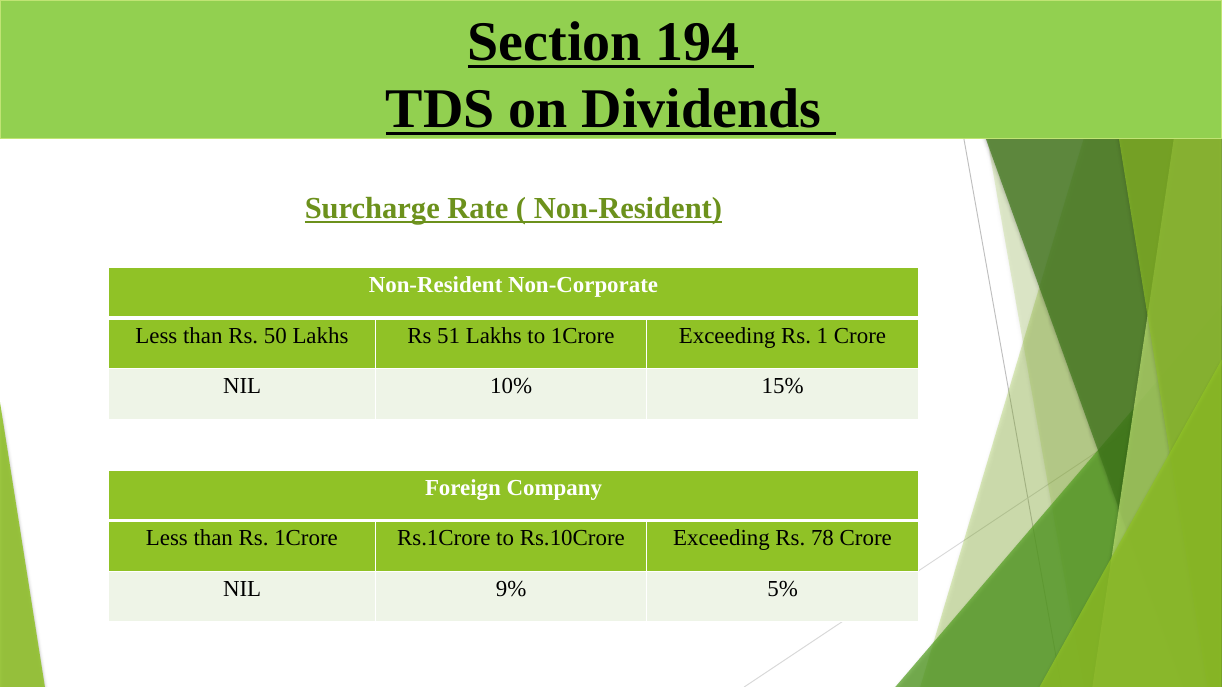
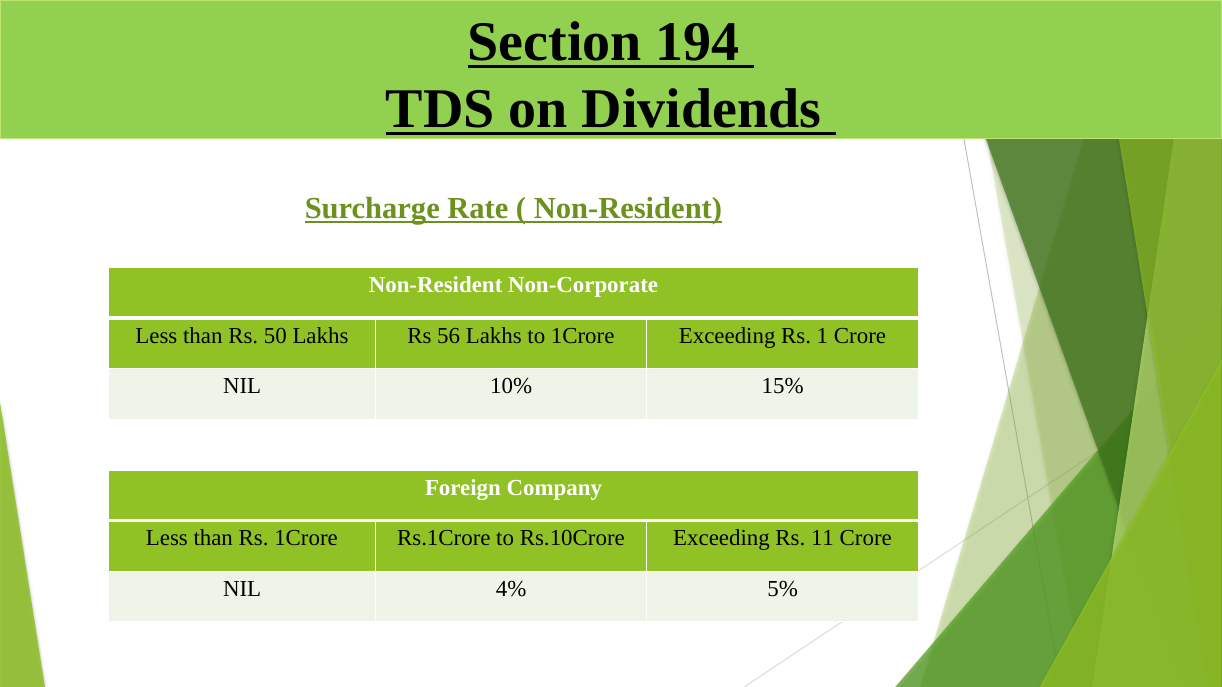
51: 51 -> 56 (449, 336)
78: 78 -> 11 (822, 539)
9%: 9% -> 4% (511, 589)
